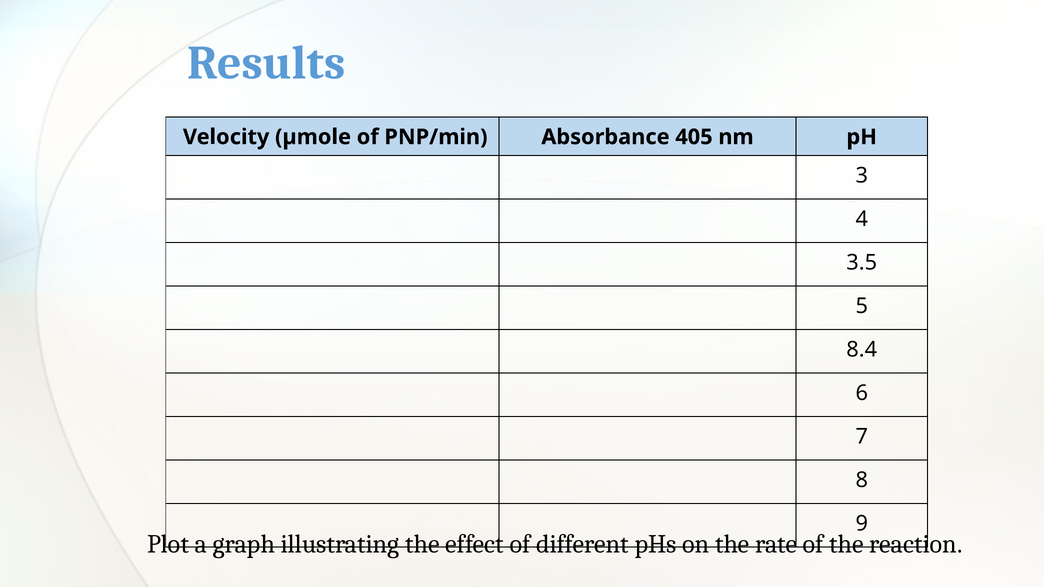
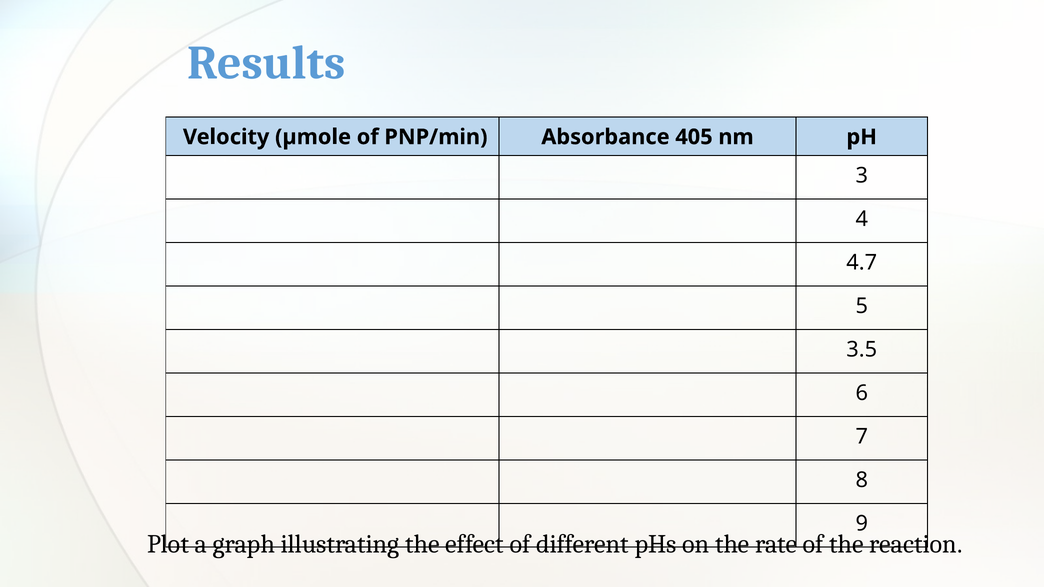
3.5: 3.5 -> 4.7 (862, 263)
8.4: 8.4 -> 3.5 (862, 350)
